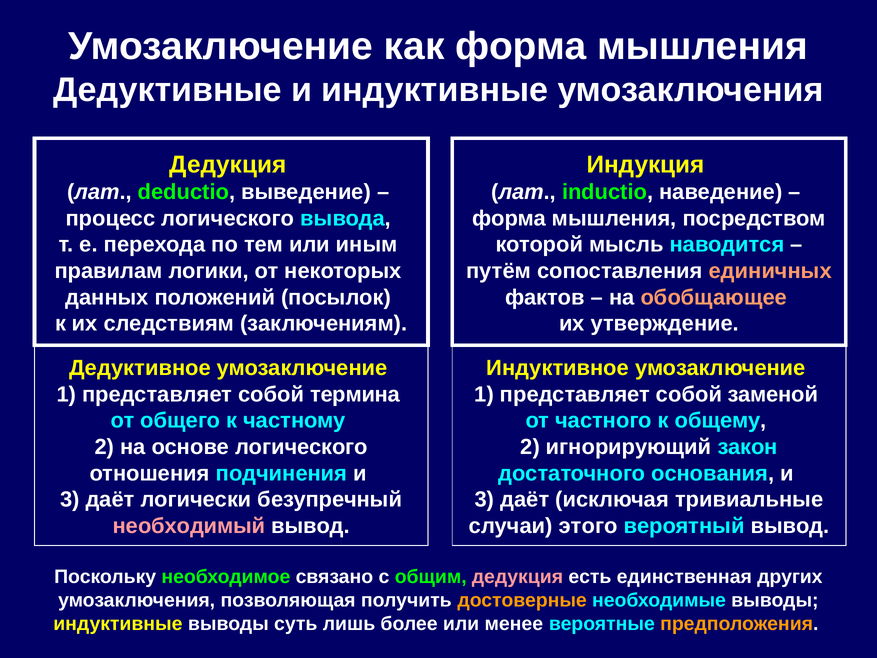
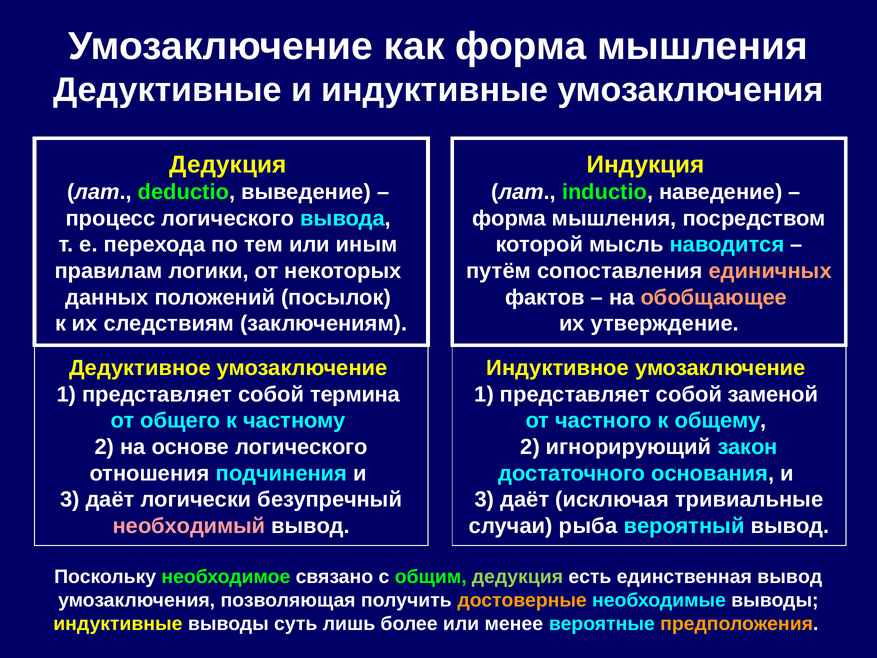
этого: этого -> рыба (588, 526)
дедукция colour: pink -> light green (517, 577)
единственная других: других -> вывод (790, 577)
